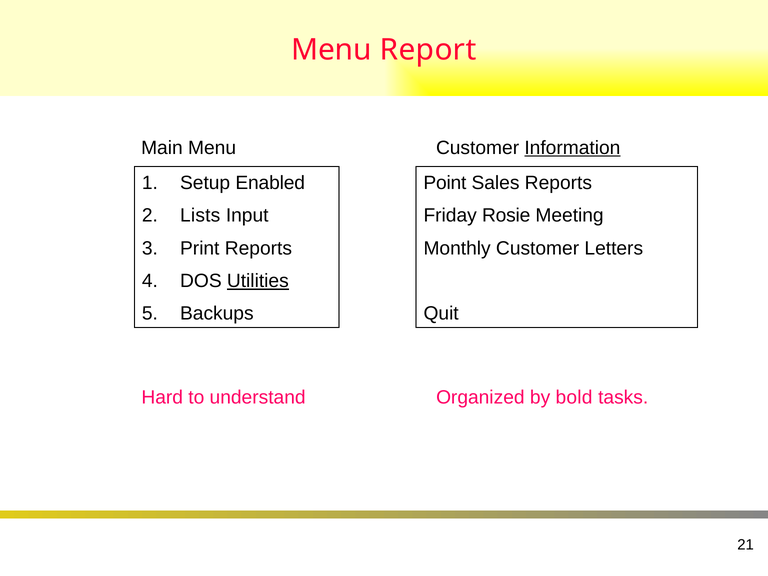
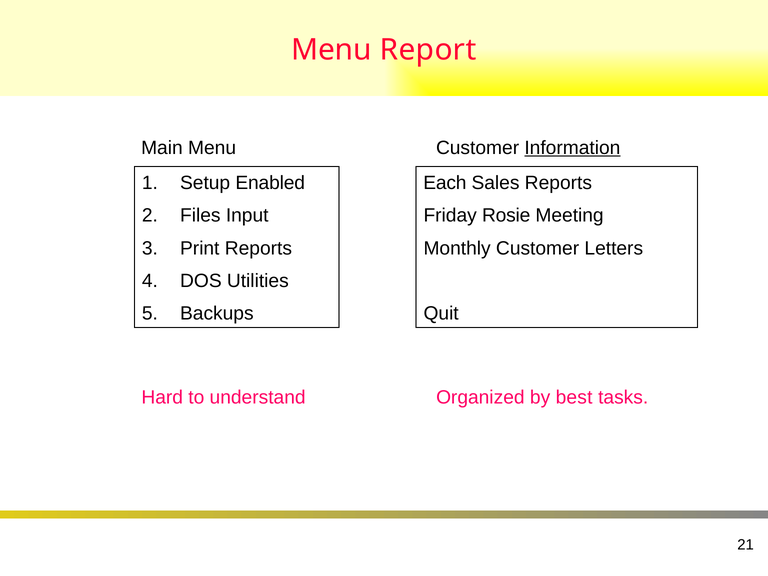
Point: Point -> Each (445, 183)
Lists: Lists -> Files (200, 216)
Utilities underline: present -> none (258, 281)
bold: bold -> best (574, 397)
